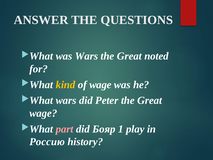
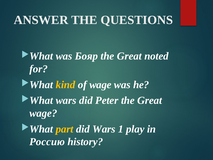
was Wars: Wars -> Бояр (86, 56)
part colour: pink -> yellow (65, 129)
did Бояр: Бояр -> Wars (104, 129)
